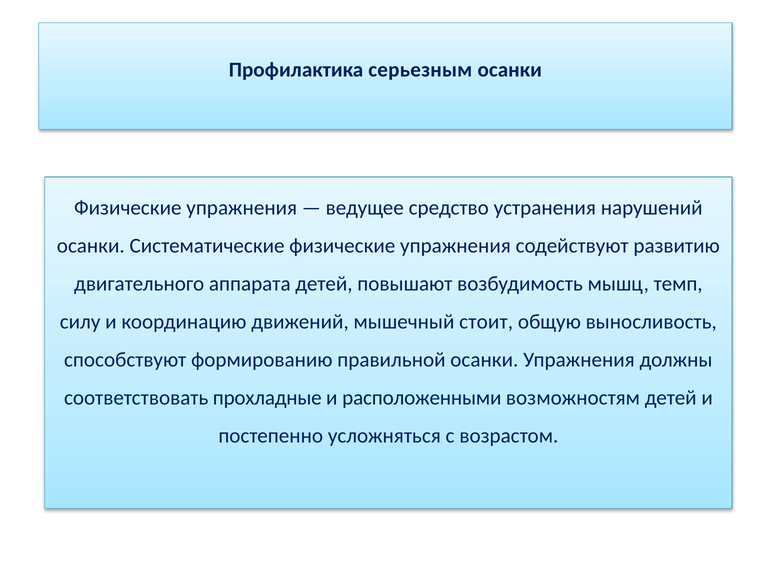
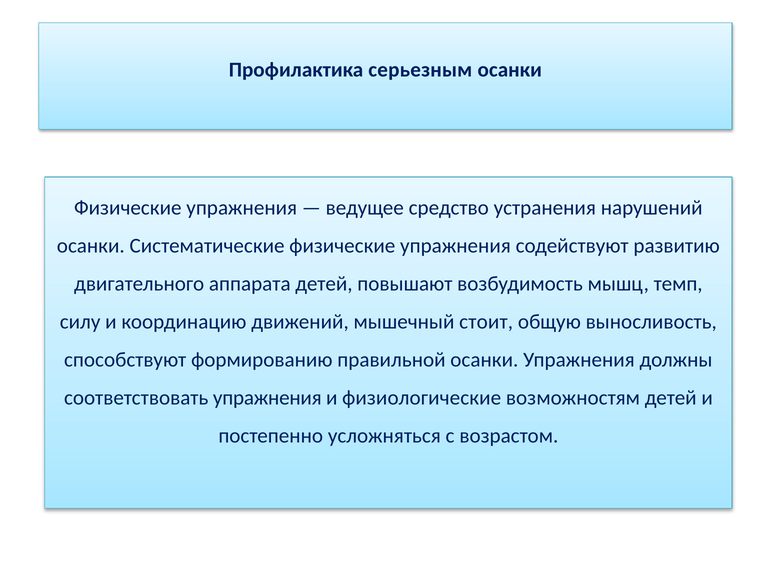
соответствовать прохладные: прохладные -> упражнения (267, 398)
расположенными: расположенными -> физиологические (422, 398)
